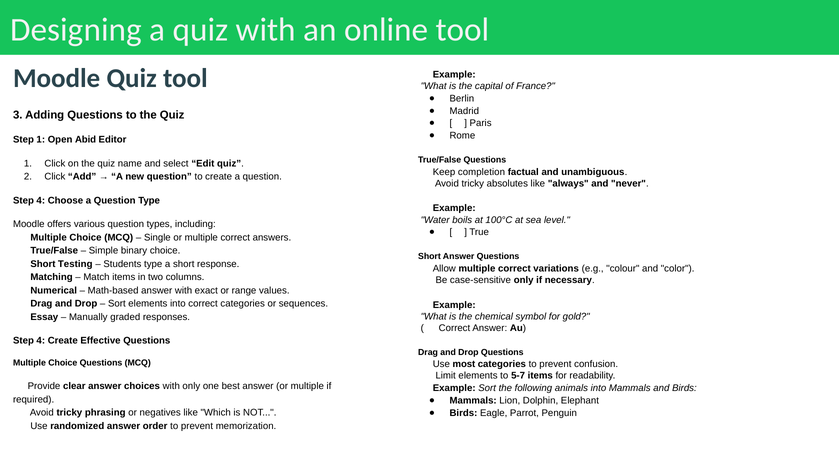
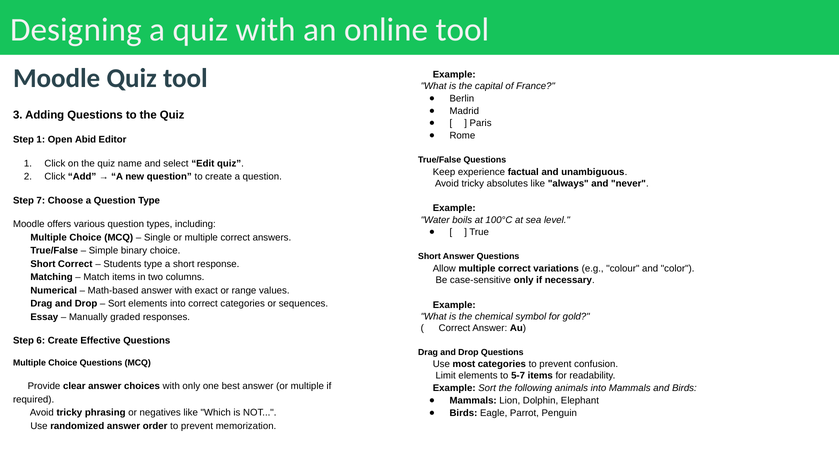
completion: completion -> experience (481, 172)
4: 4 -> 7 (41, 200)
Short Testing: Testing -> Correct (75, 264)
4: 4 -> 6 (41, 341)
